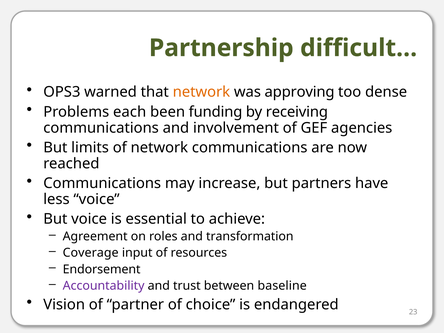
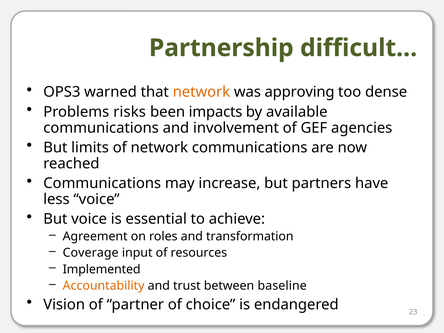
each: each -> risks (130, 112)
funding: funding -> impacts (216, 112)
receiving: receiving -> available (297, 112)
Endorsement: Endorsement -> Implemented (102, 269)
Accountability colour: purple -> orange (104, 286)
